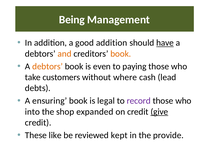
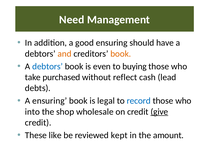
Being: Being -> Need (72, 20)
good addition: addition -> ensuring (112, 43)
have underline: present -> none (165, 43)
debtors colour: orange -> blue (48, 66)
paying: paying -> buying (134, 66)
customers: customers -> purchased (61, 77)
where: where -> reflect (125, 77)
record colour: purple -> blue (139, 101)
expanded: expanded -> wholesale (95, 112)
provide: provide -> amount (168, 135)
